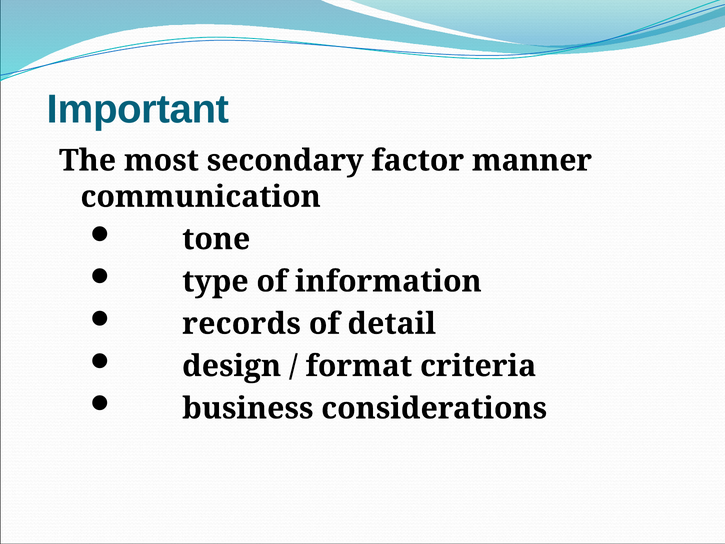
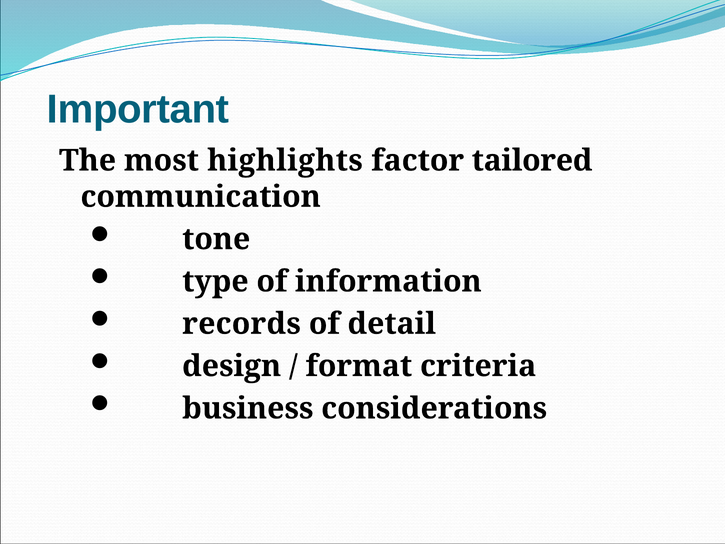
secondary: secondary -> highlights (285, 160)
manner: manner -> tailored (532, 160)
